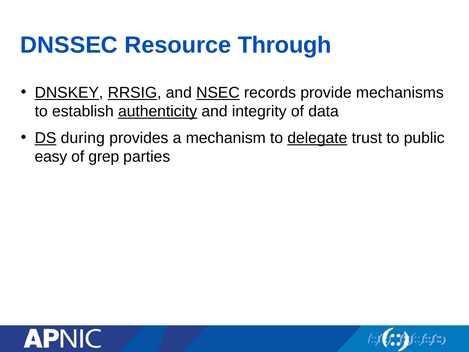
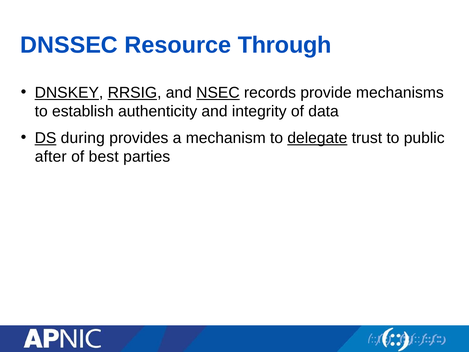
authenticity underline: present -> none (158, 111)
easy: easy -> after (51, 157)
grep: grep -> best (104, 157)
